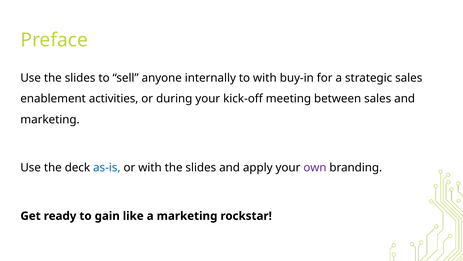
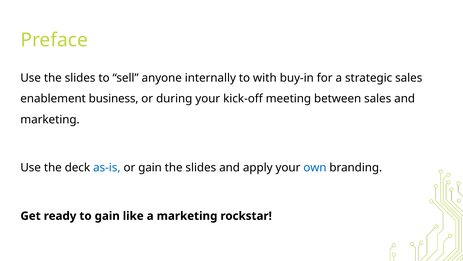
activities: activities -> business (114, 99)
or with: with -> gain (150, 167)
own colour: purple -> blue (315, 167)
